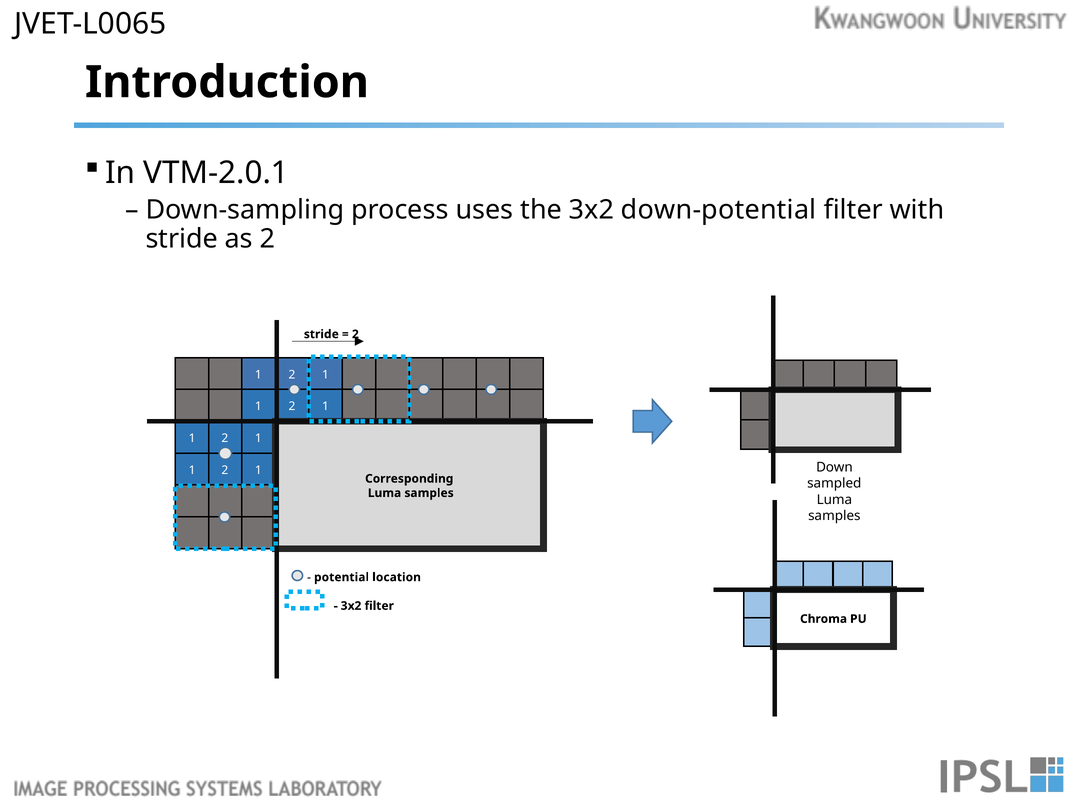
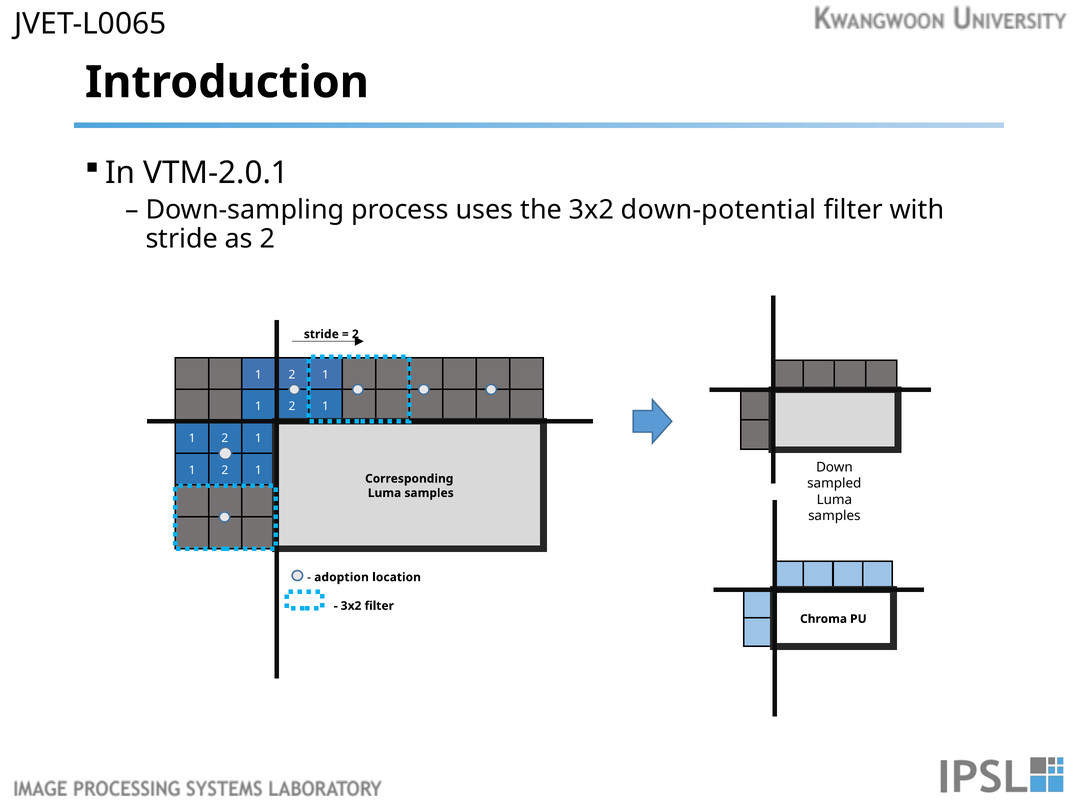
potential: potential -> adoption (341, 578)
